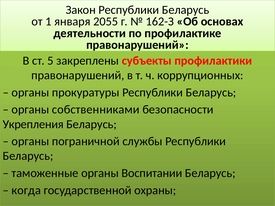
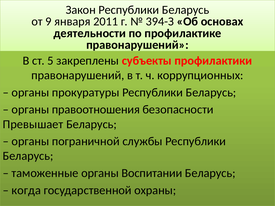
1: 1 -> 9 (48, 22)
2055: 2055 -> 2011 (106, 22)
162-З: 162-З -> 394-З (160, 22)
собственниками: собственниками -> правоотношения (96, 110)
Укрепления: Укрепления -> Превышает (33, 124)
